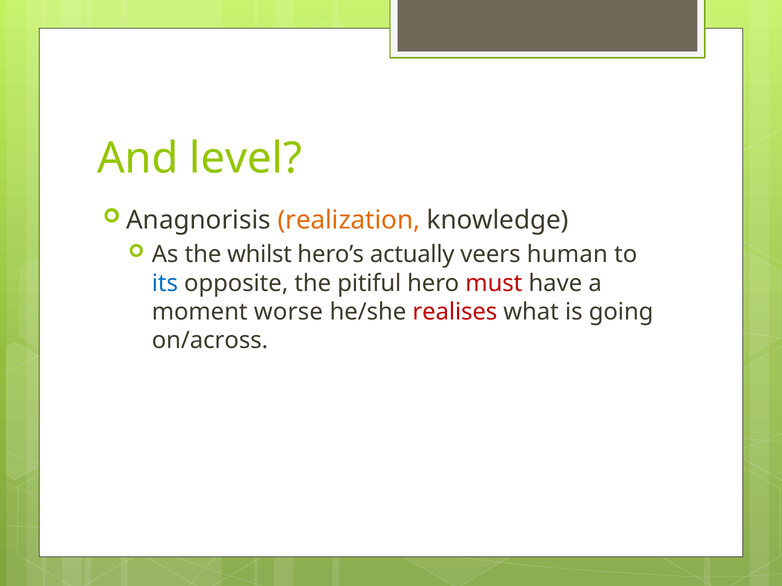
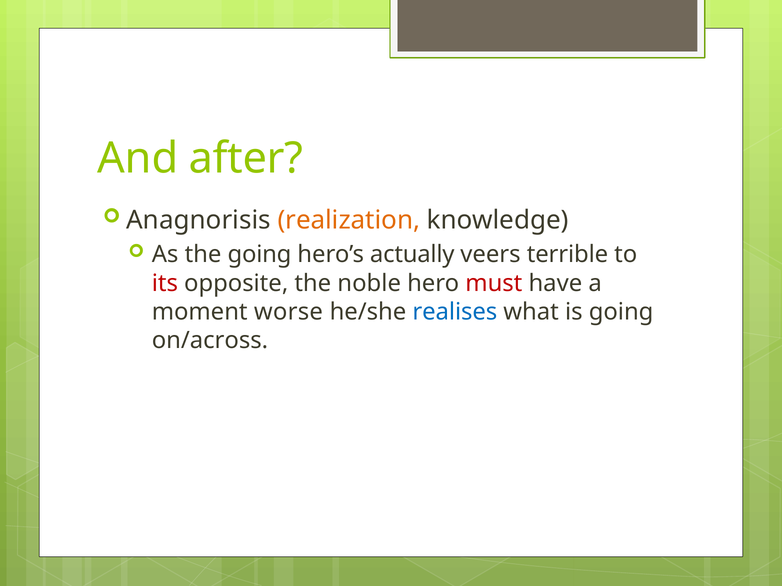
level: level -> after (246, 159)
the whilst: whilst -> going (260, 255)
human: human -> terrible (567, 255)
its colour: blue -> red (165, 283)
pitiful: pitiful -> noble (369, 283)
realises colour: red -> blue (455, 312)
